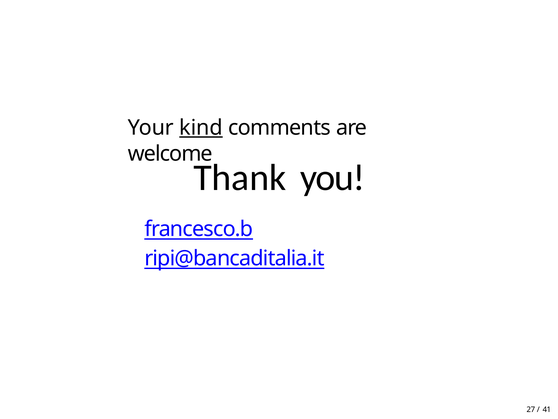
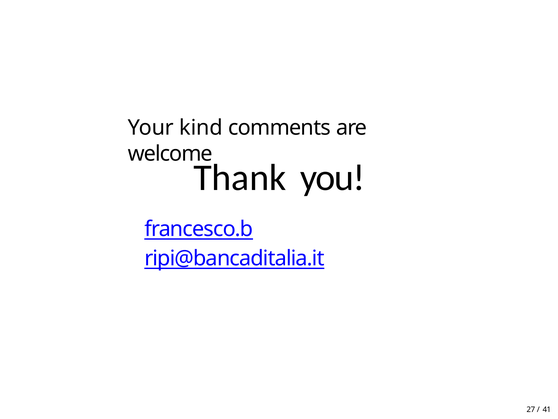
kind underline: present -> none (201, 128)
